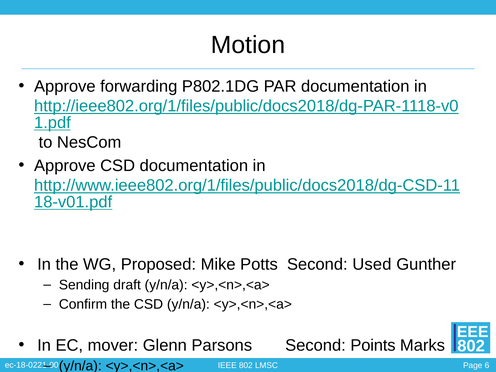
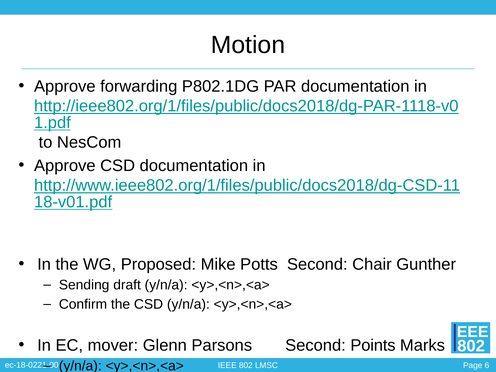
Used: Used -> Chair (372, 264)
